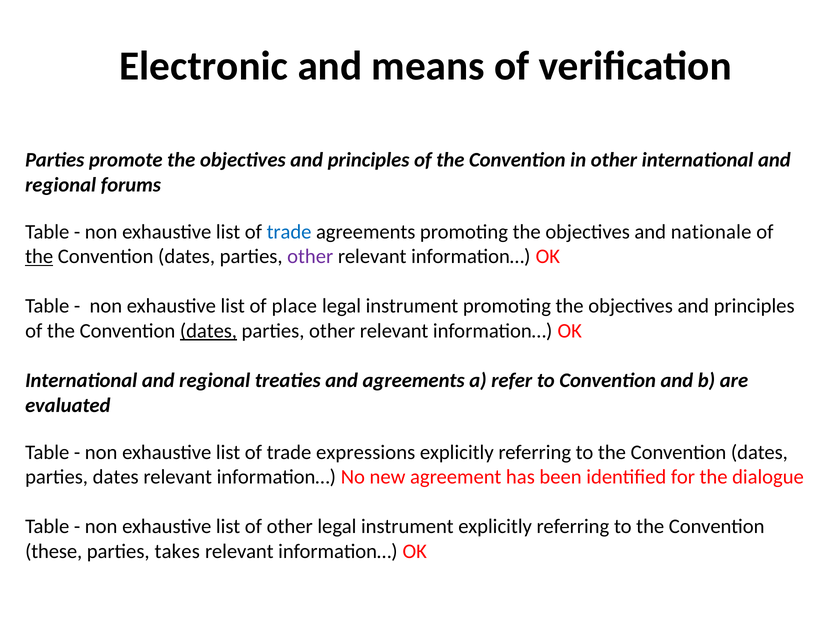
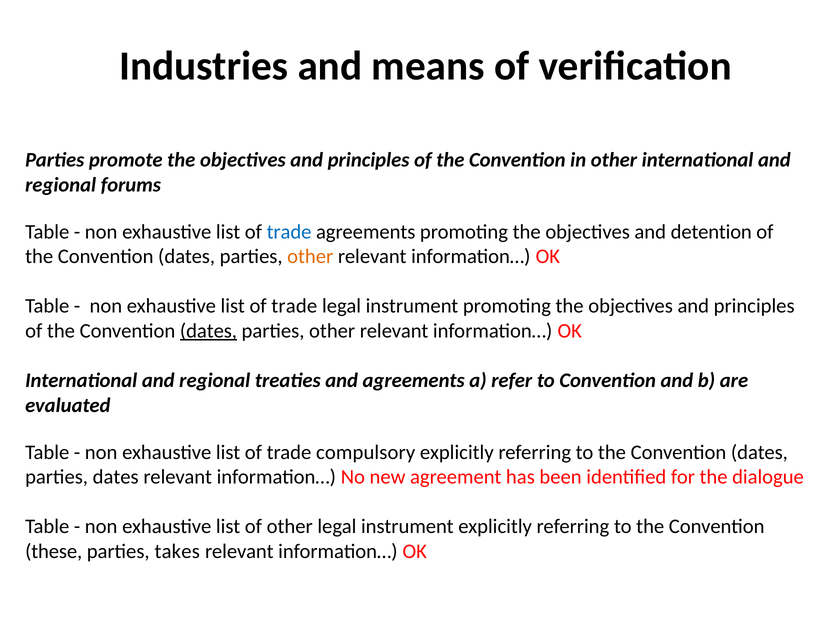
Electronic: Electronic -> Industries (204, 66)
nationale: nationale -> detention (711, 232)
the underline: present -> none (39, 256)
other colour: purple -> orange (310, 256)
place: place -> trade (294, 306)
expressions: expressions -> compulsory (366, 452)
